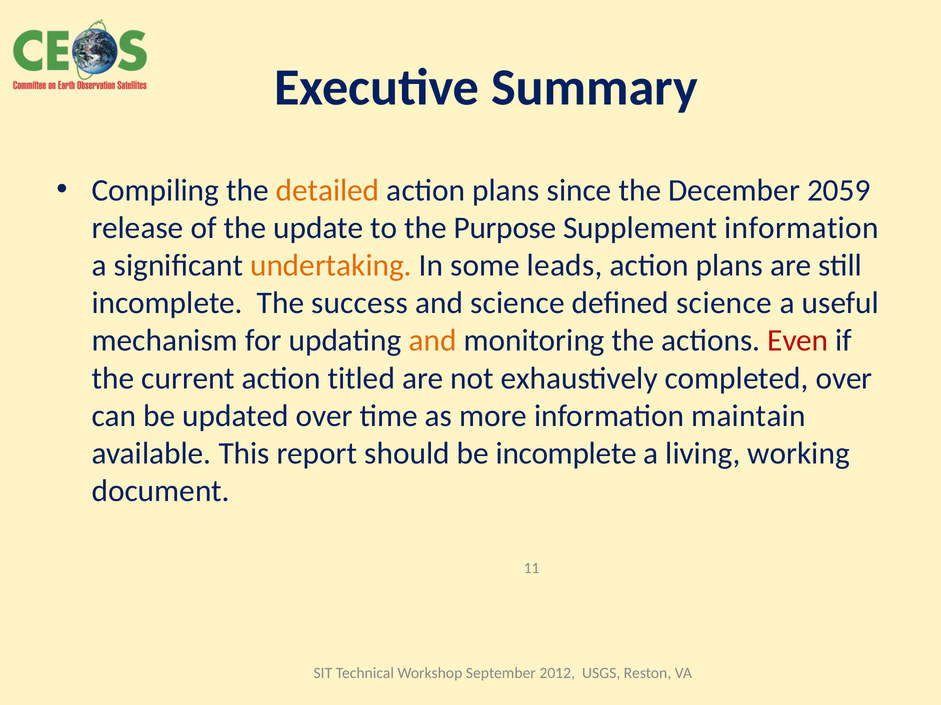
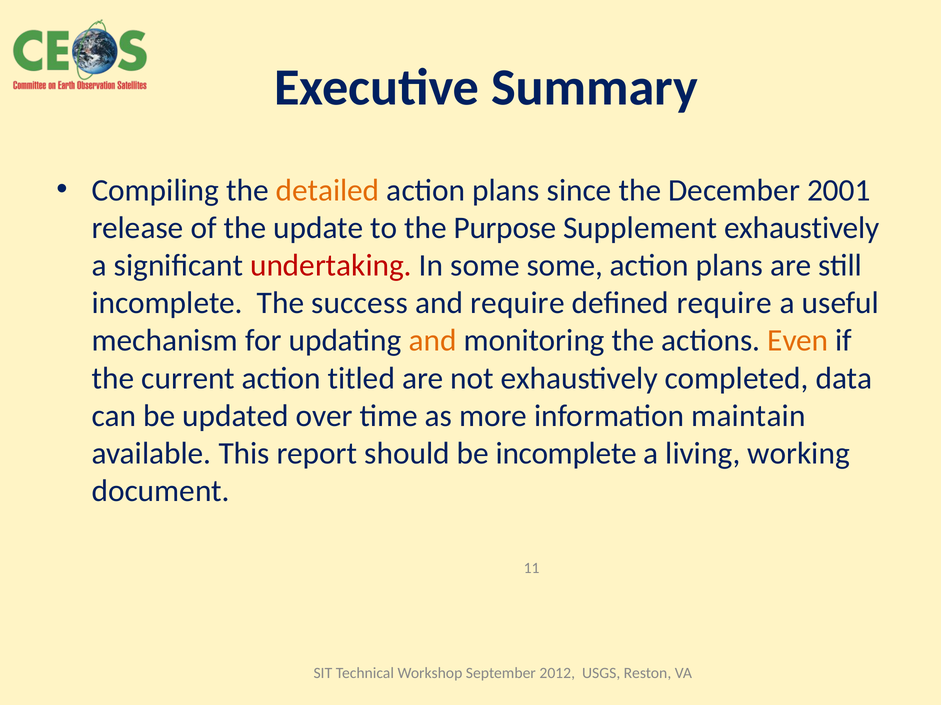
2059: 2059 -> 2001 (839, 190)
Supplement information: information -> exhaustively (802, 228)
undertaking colour: orange -> red (331, 266)
some leads: leads -> some (565, 266)
and science: science -> require (517, 303)
defined science: science -> require (724, 303)
Even colour: red -> orange (798, 341)
completed over: over -> data (844, 379)
